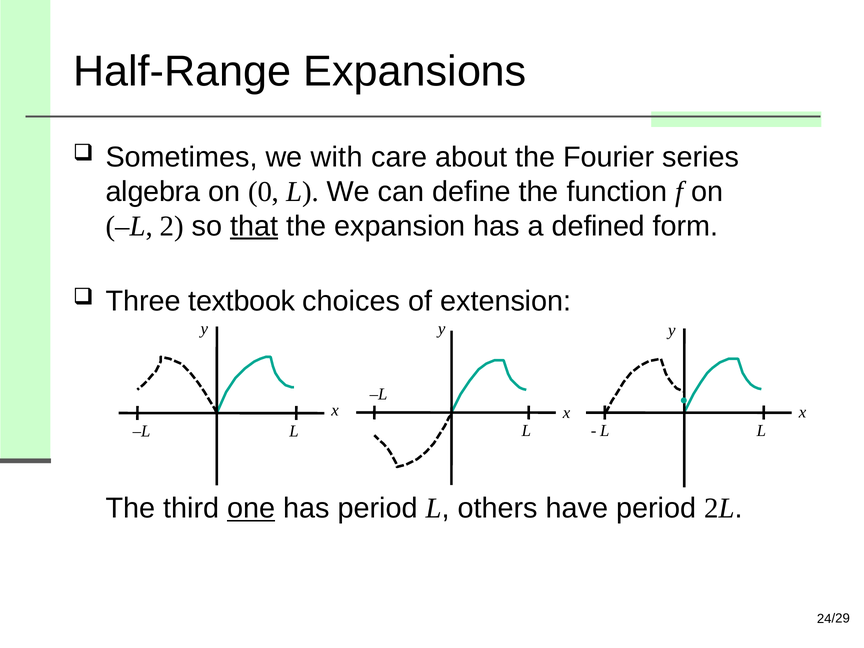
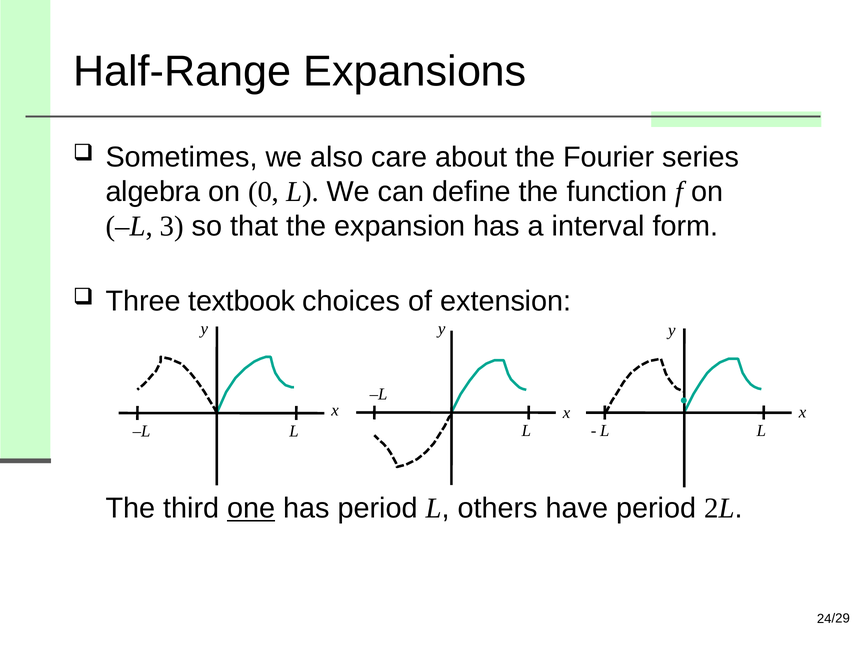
with: with -> also (337, 157)
2: 2 -> 3 (172, 226)
that underline: present -> none (254, 226)
defined: defined -> interval (598, 226)
